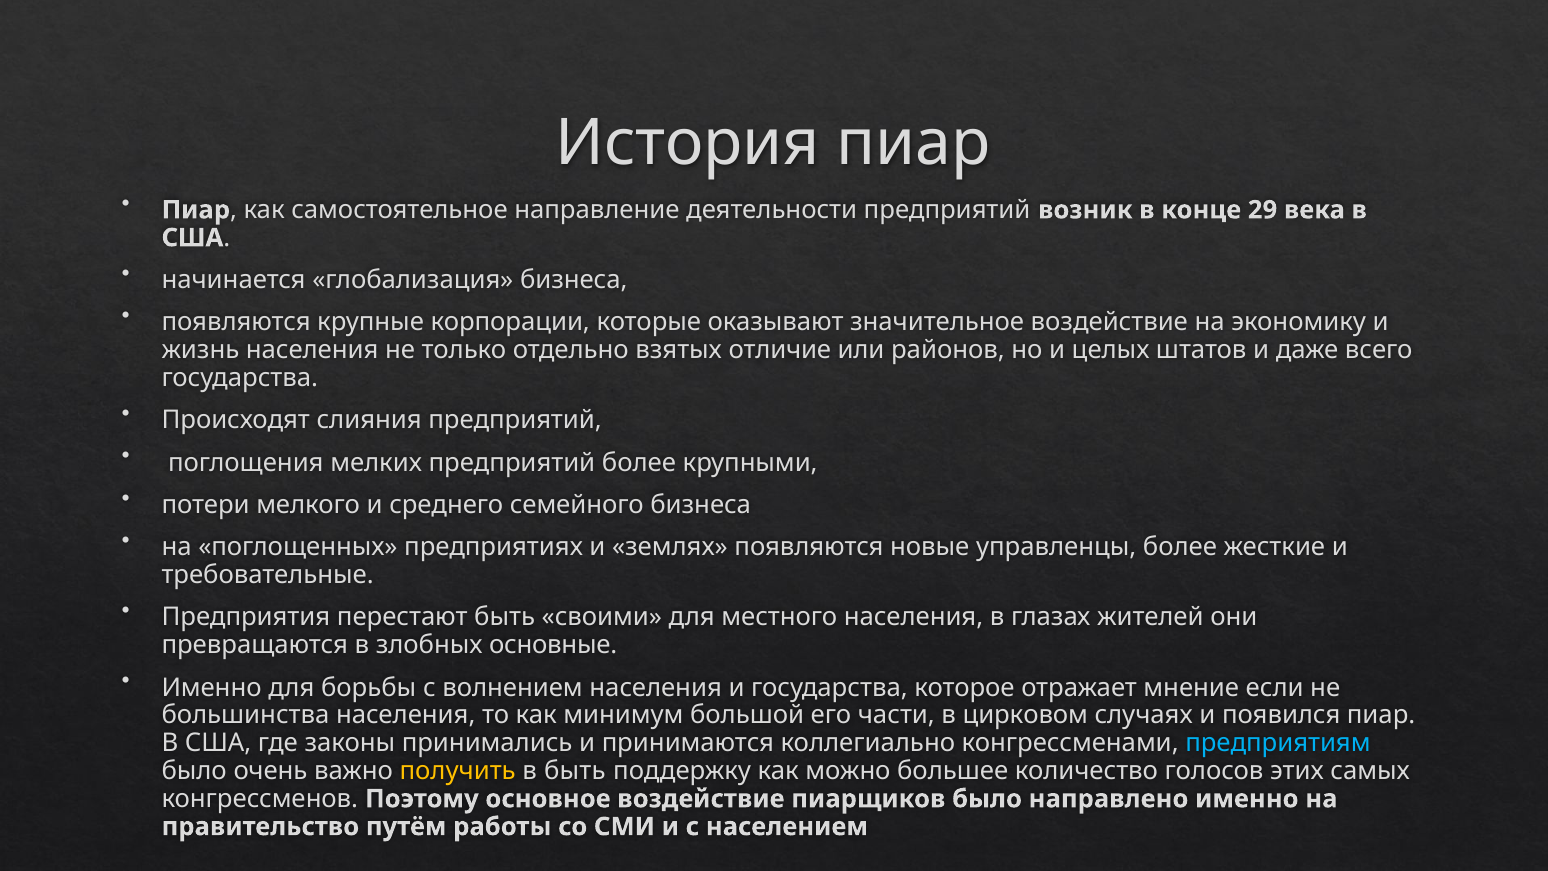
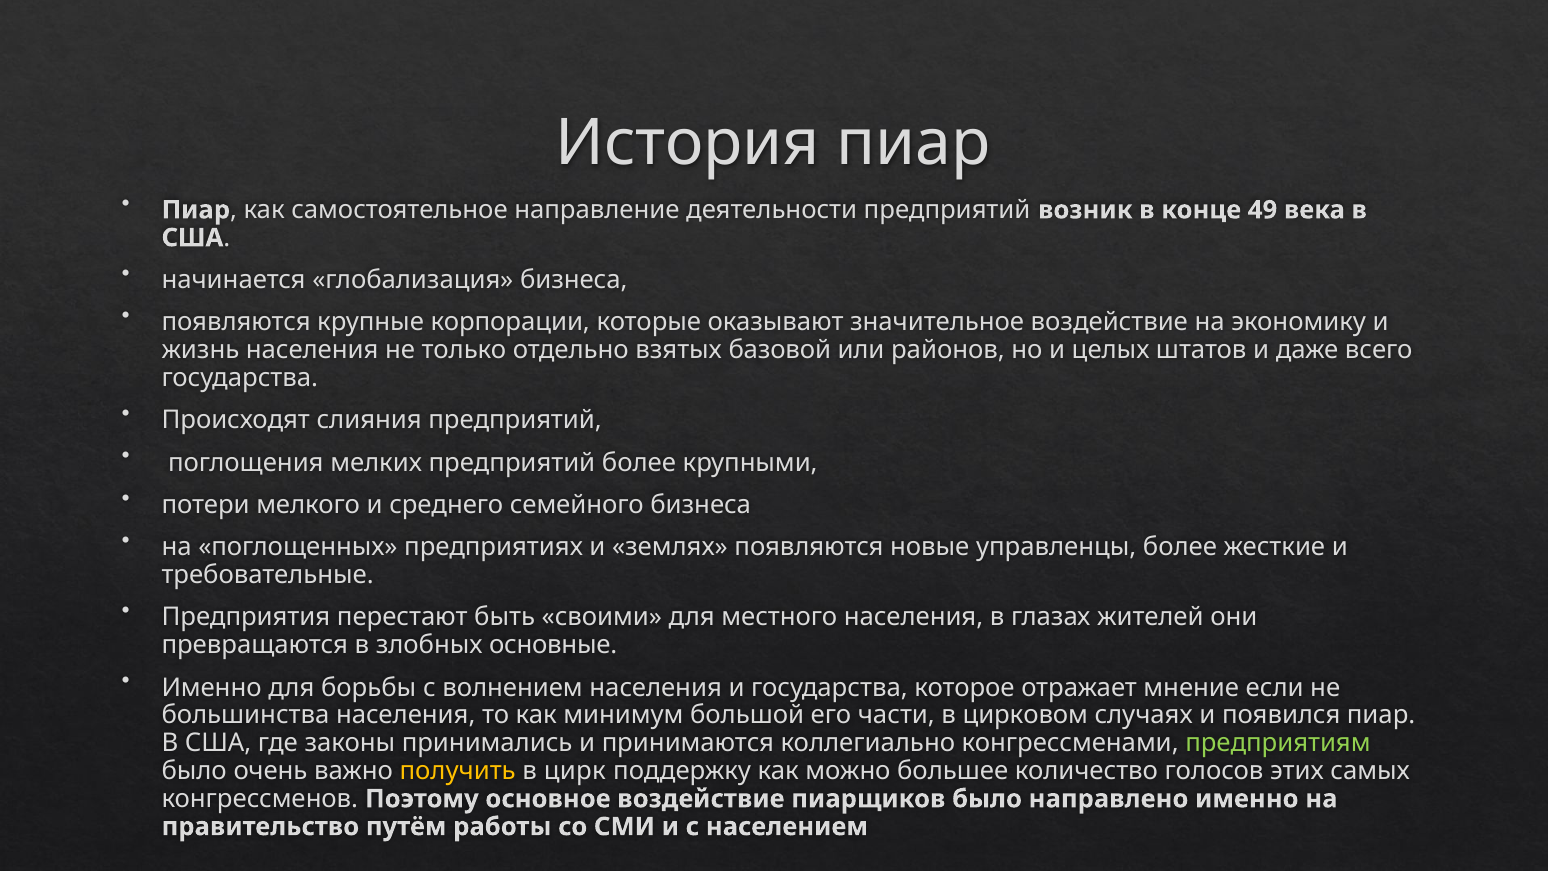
29: 29 -> 49 (1263, 210)
отличие: отличие -> базовой (780, 350)
предприятиям colour: light blue -> light green (1278, 743)
в быть: быть -> цирк (575, 771)
